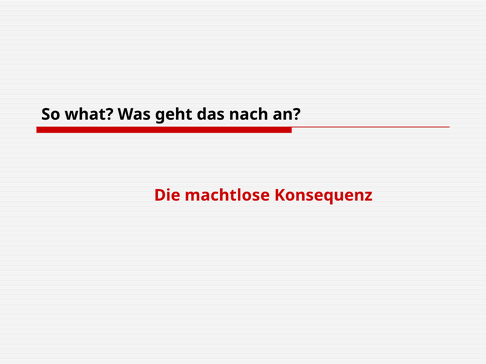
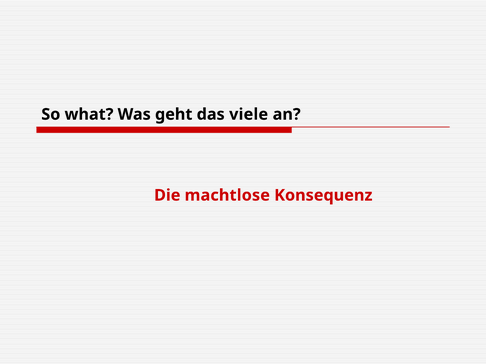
nach: nach -> viele (249, 115)
